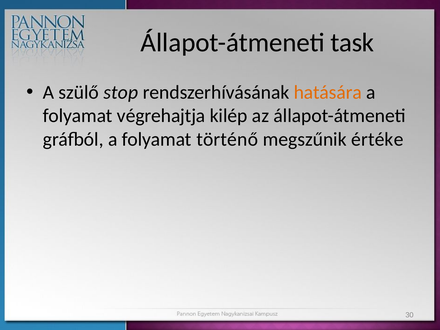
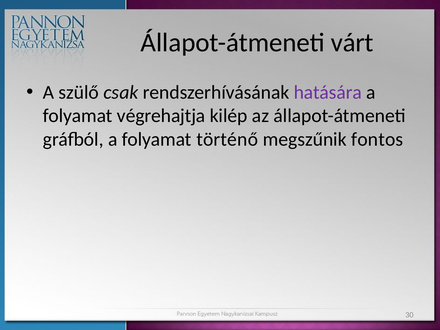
task: task -> várt (352, 43)
stop: stop -> csak (121, 92)
hatására colour: orange -> purple (328, 92)
értéke: értéke -> fontos (377, 139)
